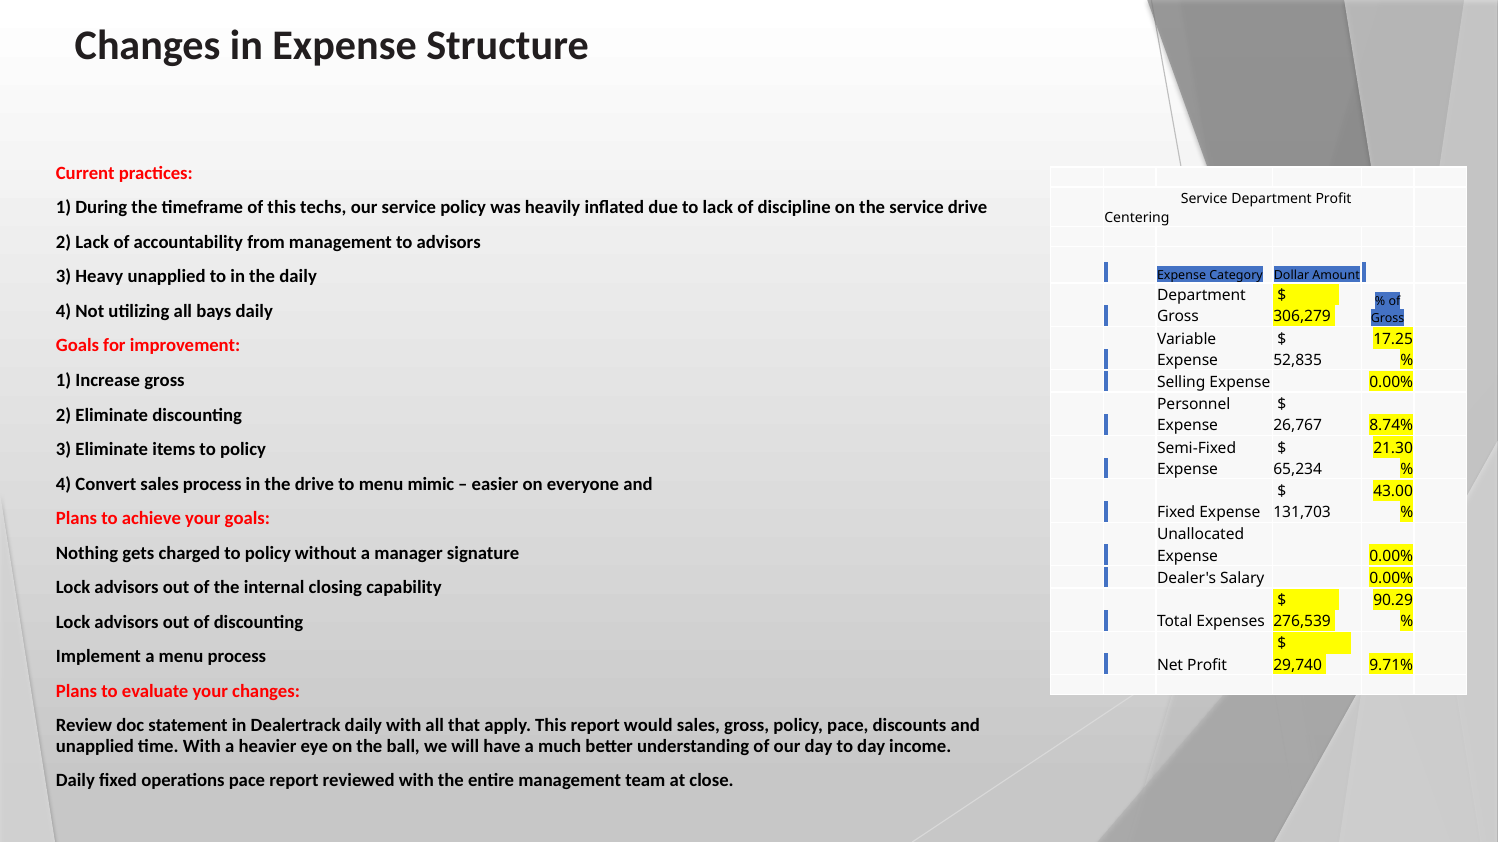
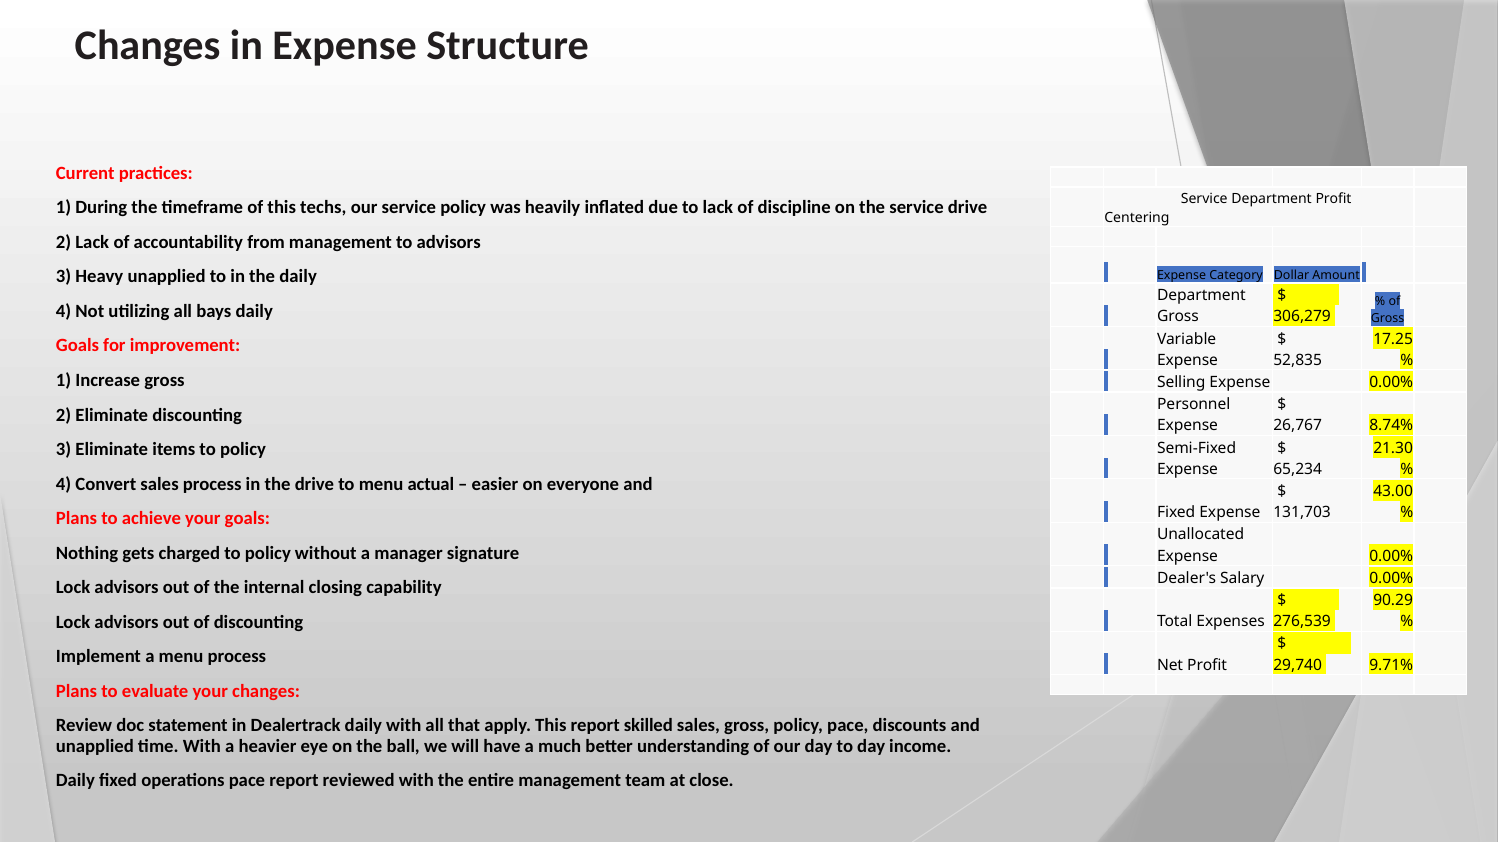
mimic: mimic -> actual (431, 484)
would: would -> skilled (648, 726)
